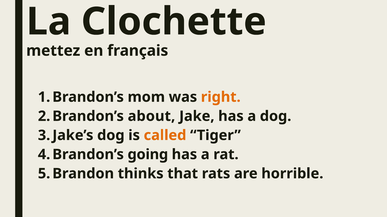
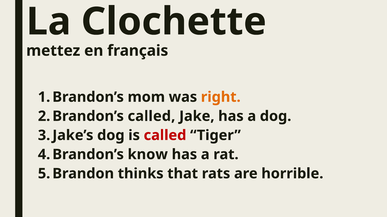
about: about -> called (151, 116)
called colour: orange -> red (165, 136)
going: going -> know (148, 155)
